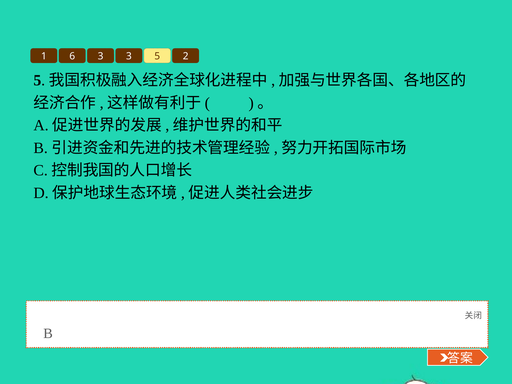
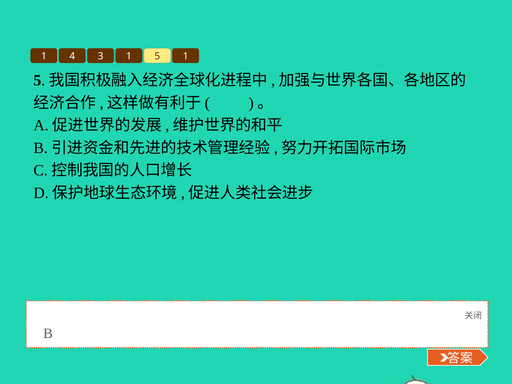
6: 6 -> 4 (72, 56)
3 3: 3 -> 1 (129, 56)
5 2: 2 -> 1 (186, 56)
